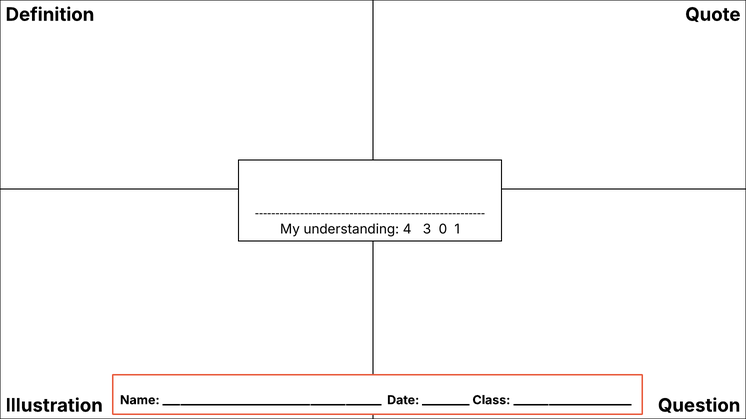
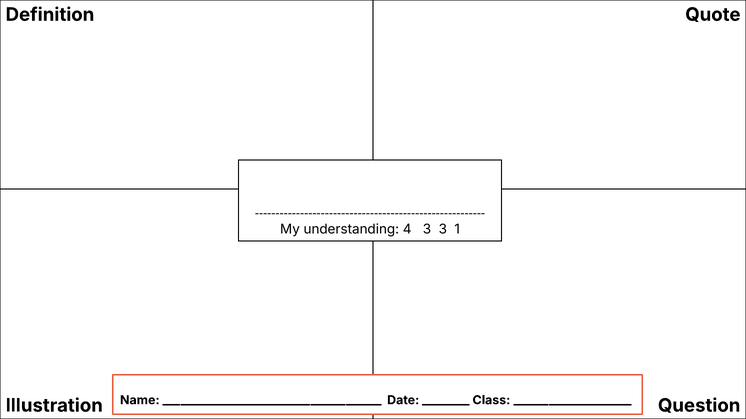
3 0: 0 -> 3 (443, 230)
